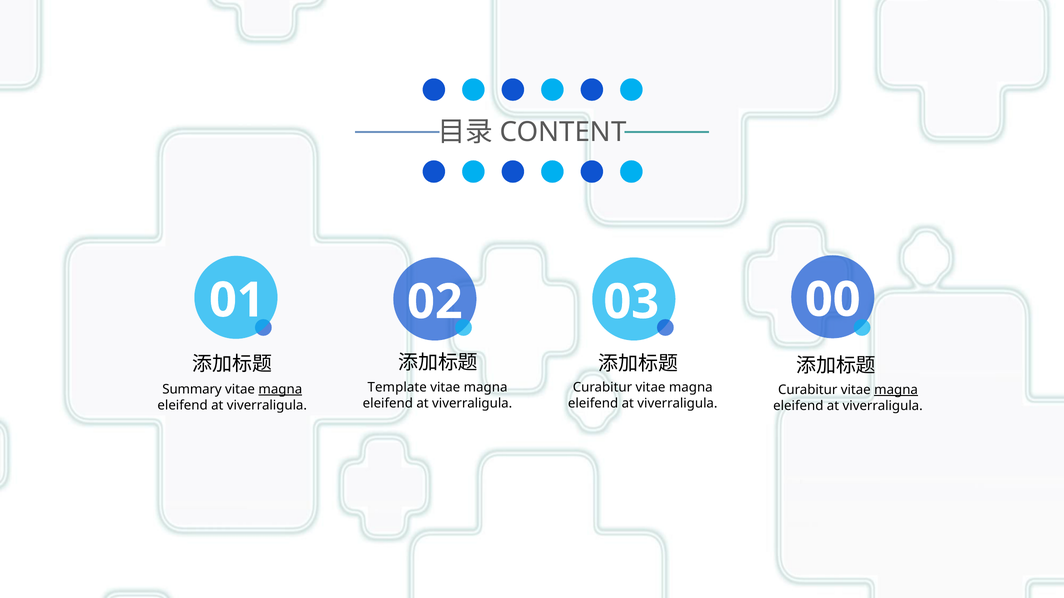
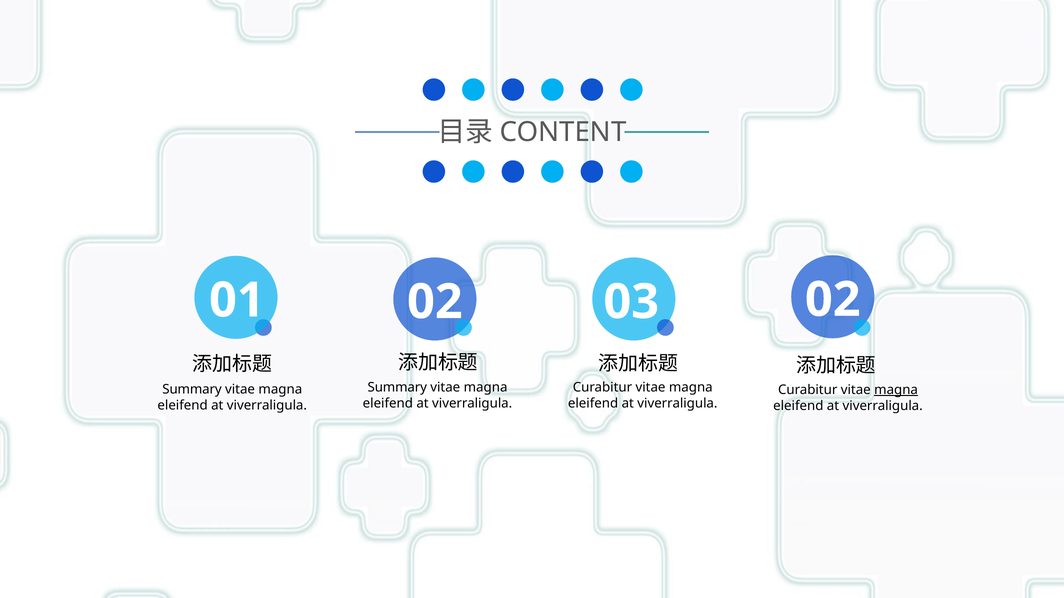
03 00: 00 -> 02 (833, 300)
Template: Template -> Summary (397, 388)
magna underline: present -> none (280, 390)
